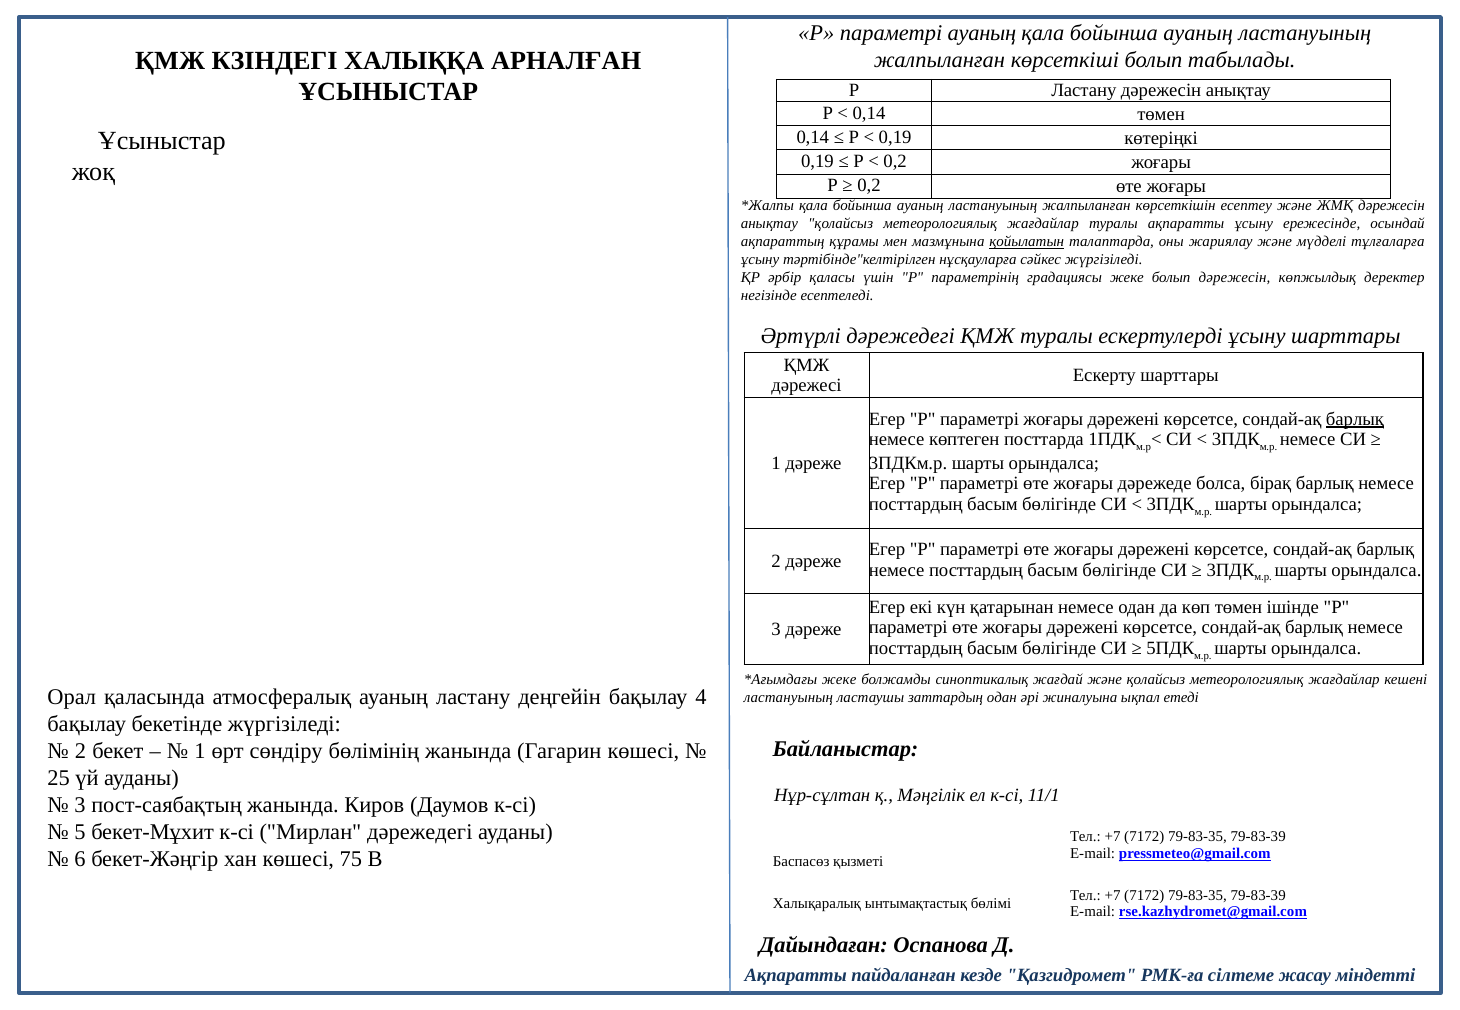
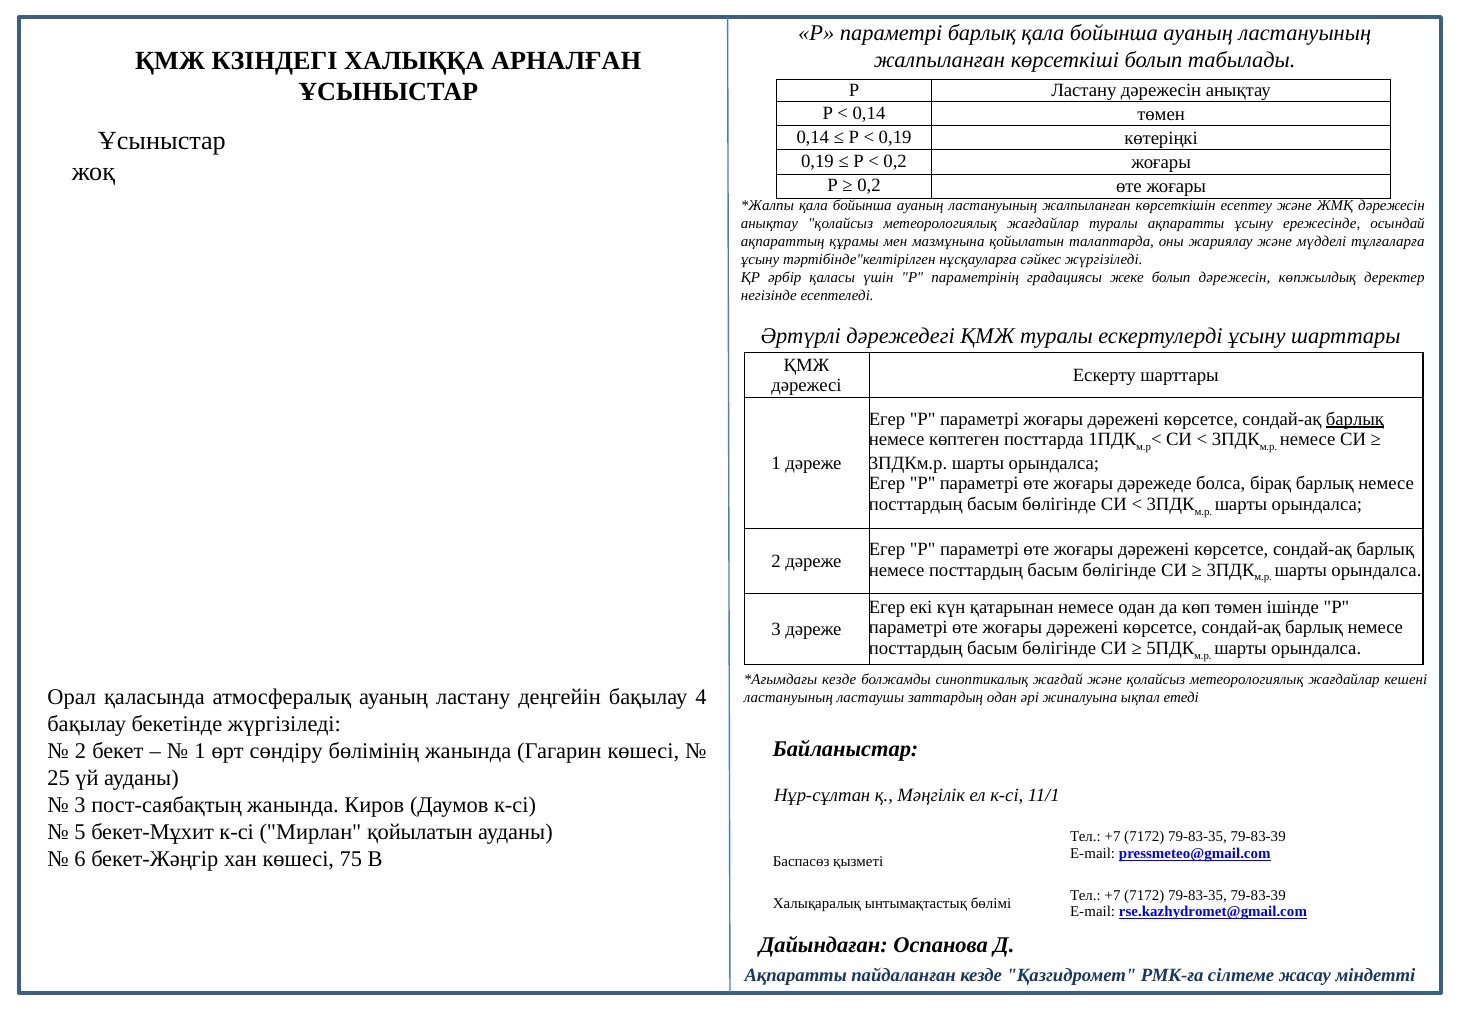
параметрі ауаның: ауаның -> барлық (982, 33)
қойылатын underline: present -> none (1027, 242)
жеке: жеке -> кезде (839, 680)
Мирлан дәрежедегі: дәрежедегі -> қойылатын (420, 833)
